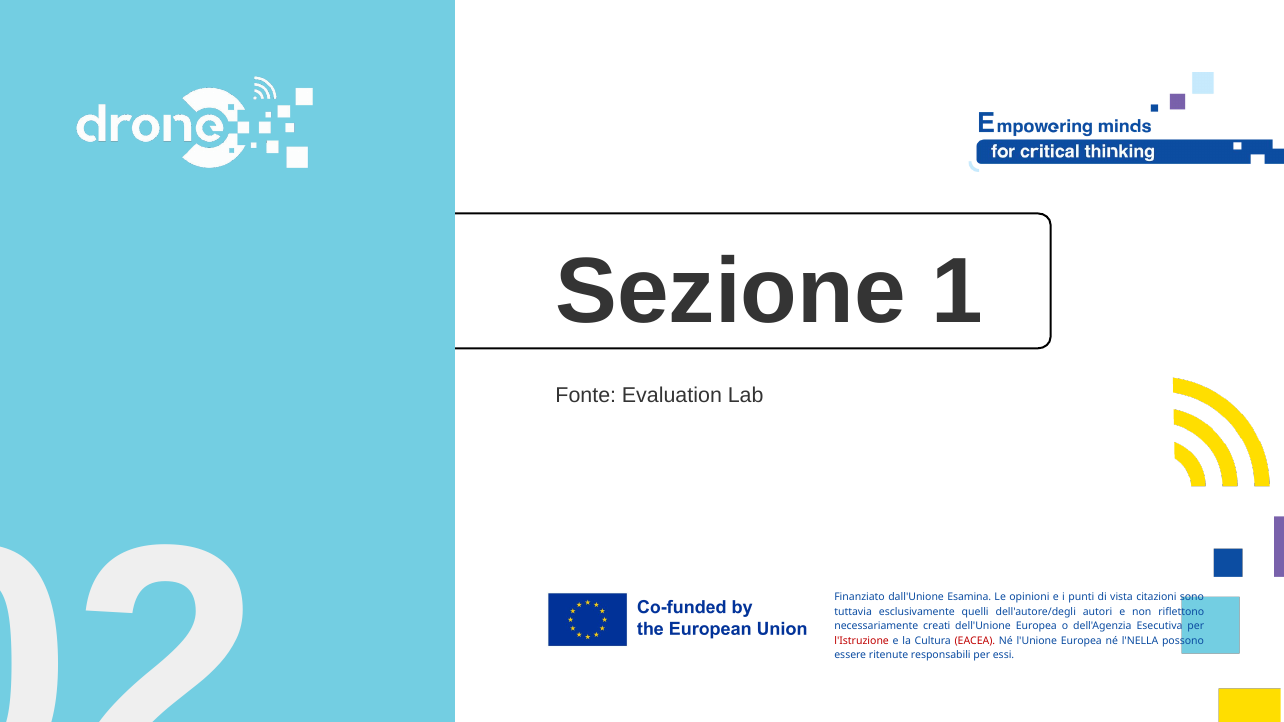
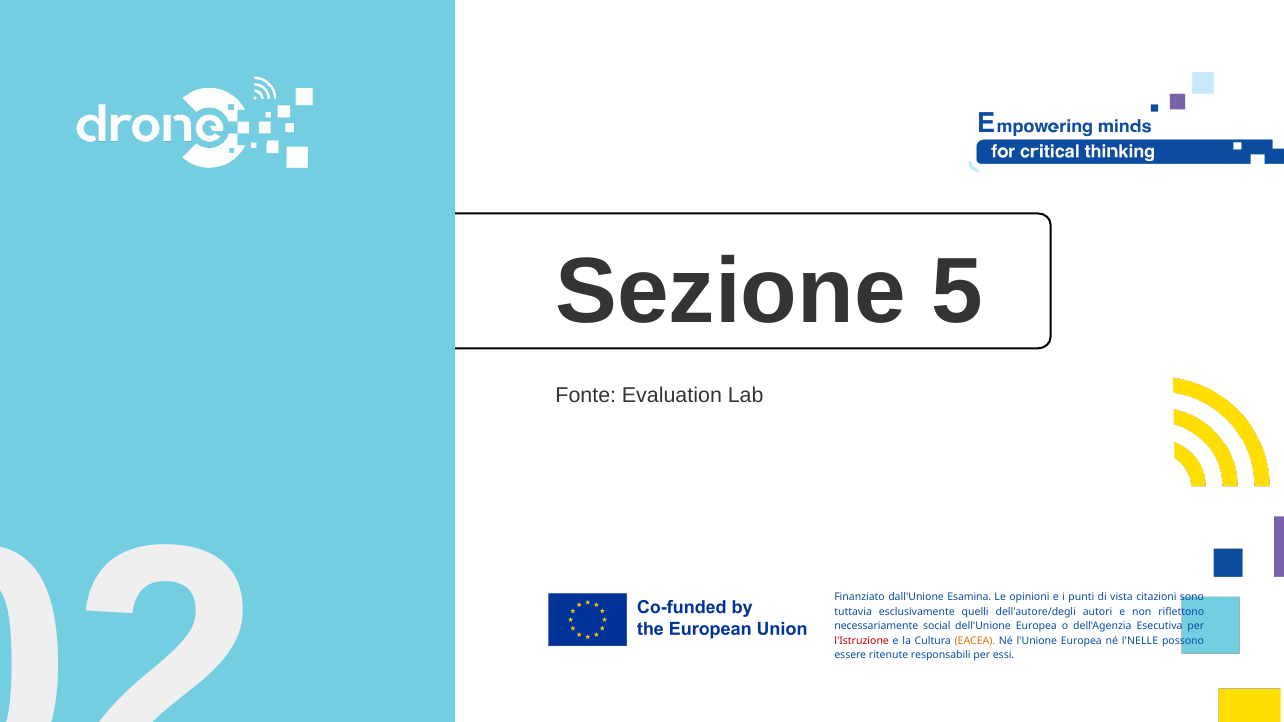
1: 1 -> 5 (957, 292)
creati: creati -> social (937, 627)
EACEA colour: red -> orange (975, 641)
l'NELLA: l'NELLA -> l'NELLE (1140, 641)
